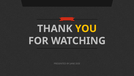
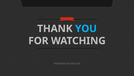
YOU colour: yellow -> light blue (86, 28)
